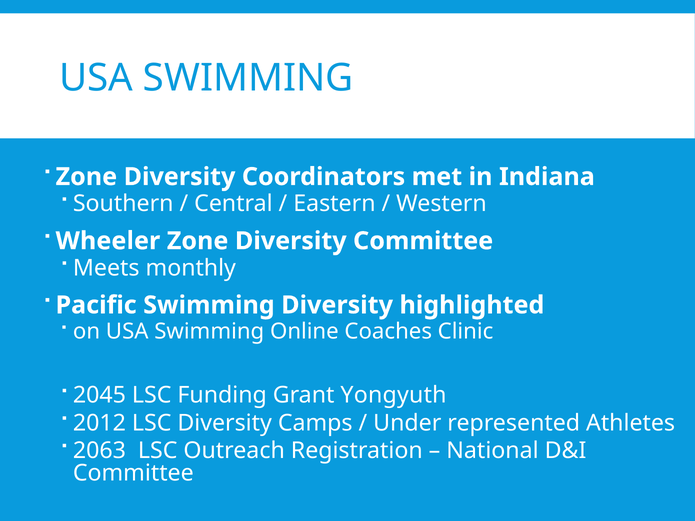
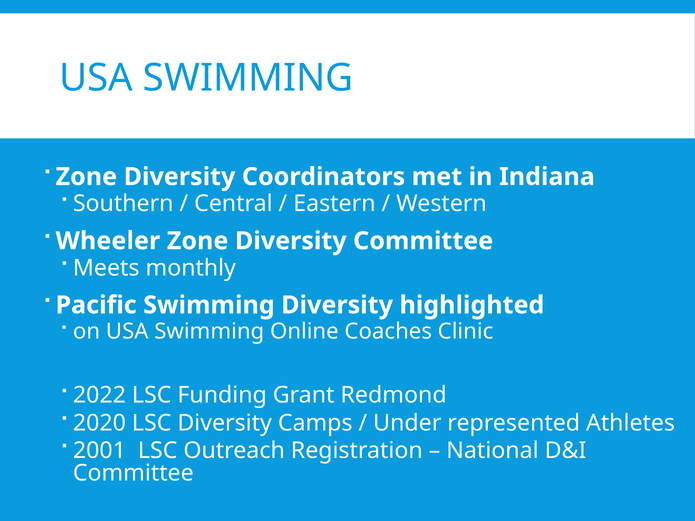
2045: 2045 -> 2022 (99, 395)
Yongyuth: Yongyuth -> Redmond (394, 395)
2012: 2012 -> 2020 (99, 423)
2063: 2063 -> 2001 (99, 451)
